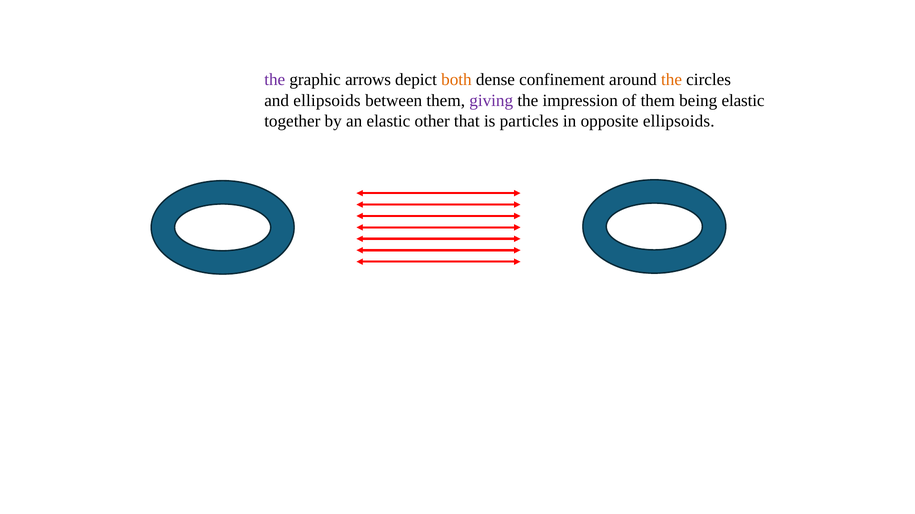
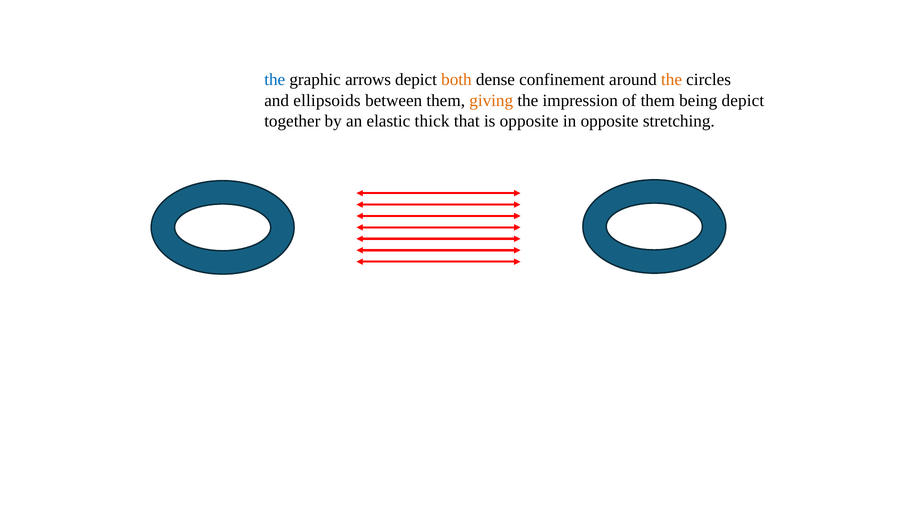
the colour: purple -> blue (275, 80)
giving colour: purple -> orange (491, 100)
being elastic: elastic -> depict (743, 100)
other: other -> thick (432, 121)
is particles: particles -> opposite (529, 121)
opposite ellipsoids: ellipsoids -> stretching (679, 121)
